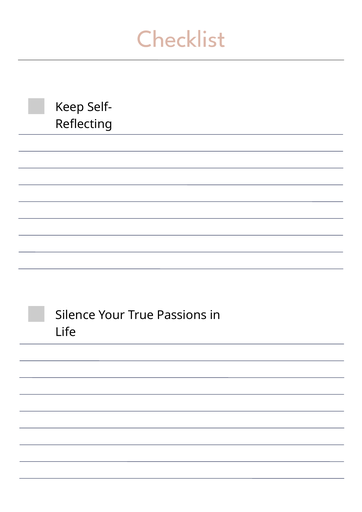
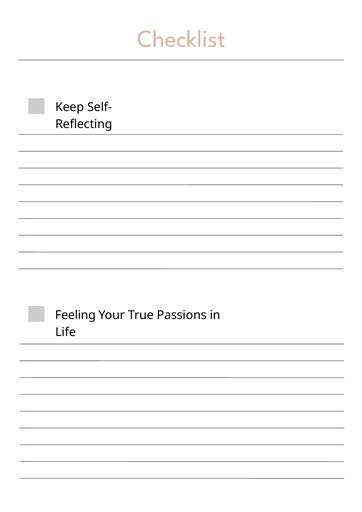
Silence: Silence -> Feeling (75, 315)
